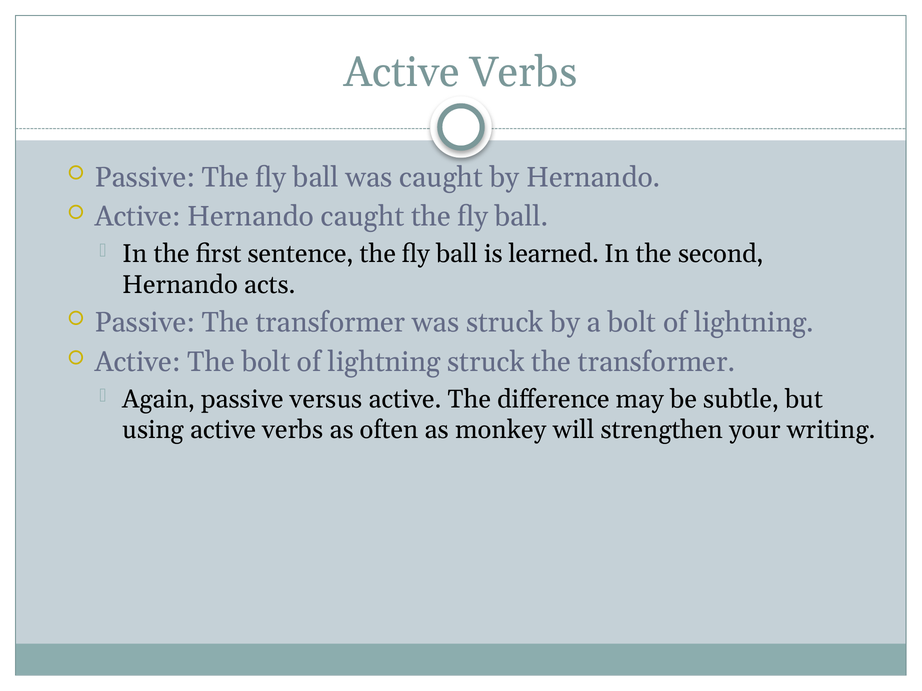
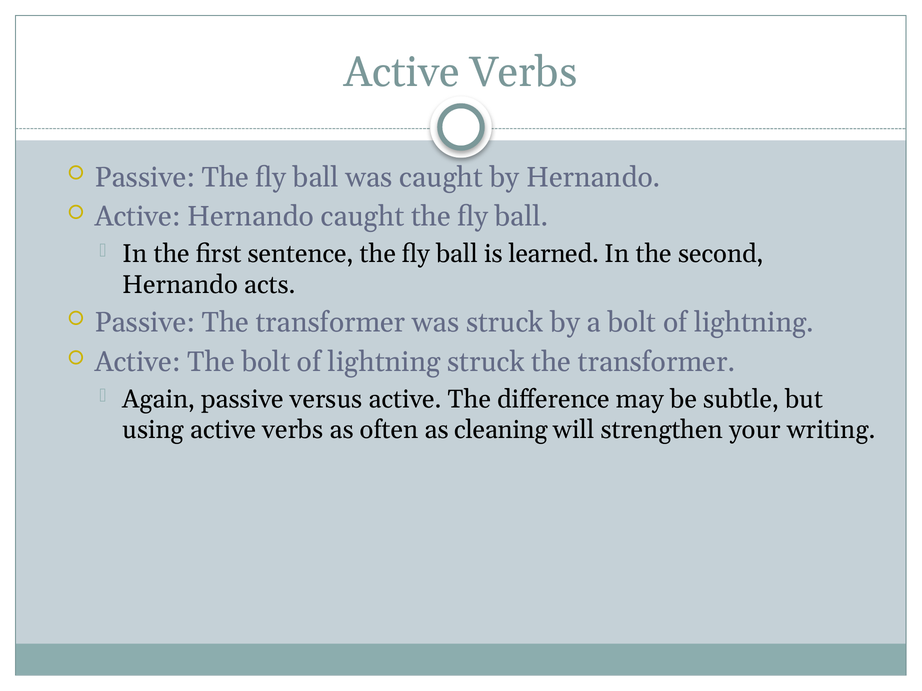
monkey: monkey -> cleaning (501, 430)
